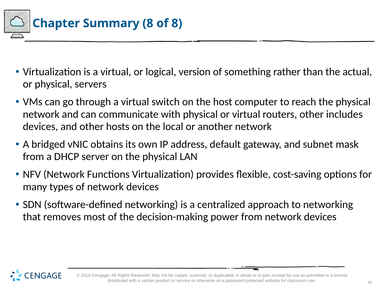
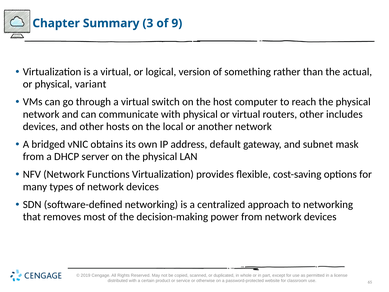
Summary 8: 8 -> 3 (148, 23)
of 8: 8 -> 9 (177, 23)
servers: servers -> variant (91, 84)
